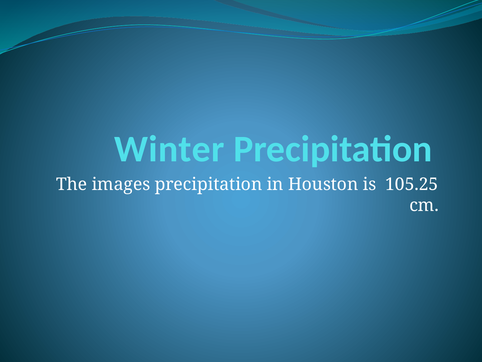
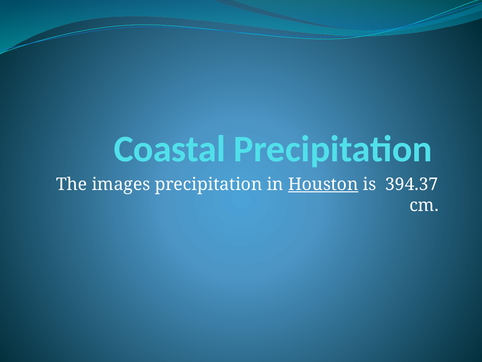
Winter: Winter -> Coastal (170, 149)
Houston underline: none -> present (323, 184)
105.25: 105.25 -> 394.37 (412, 184)
